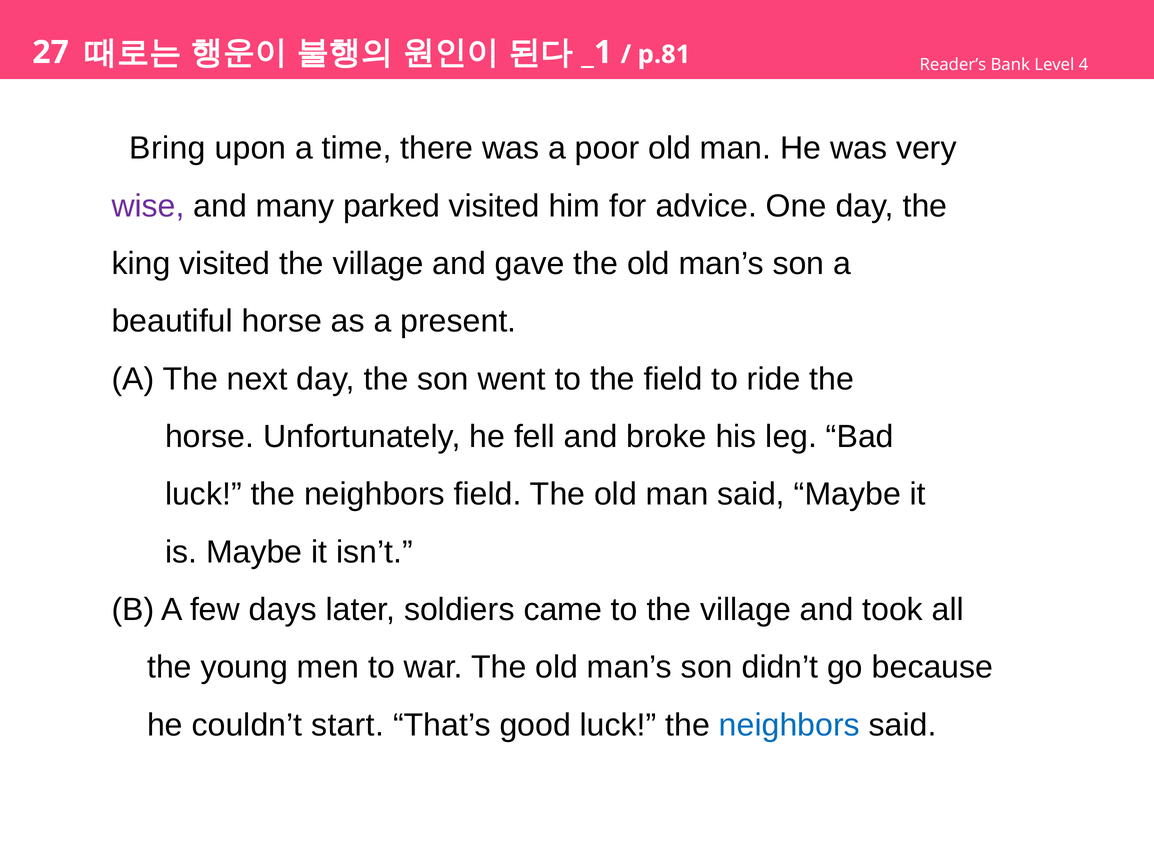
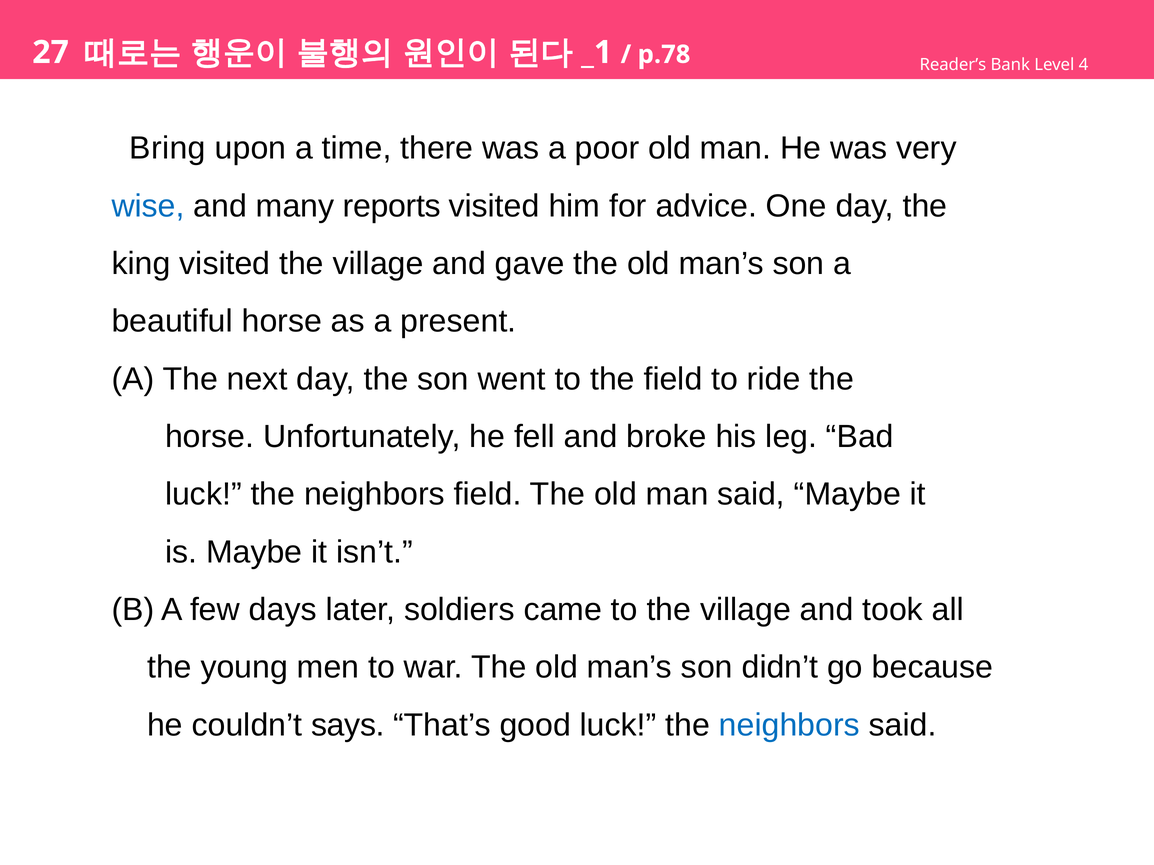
p.81: p.81 -> p.78 (664, 55)
wise colour: purple -> blue (148, 206)
parked: parked -> reports (392, 206)
start: start -> says (348, 725)
